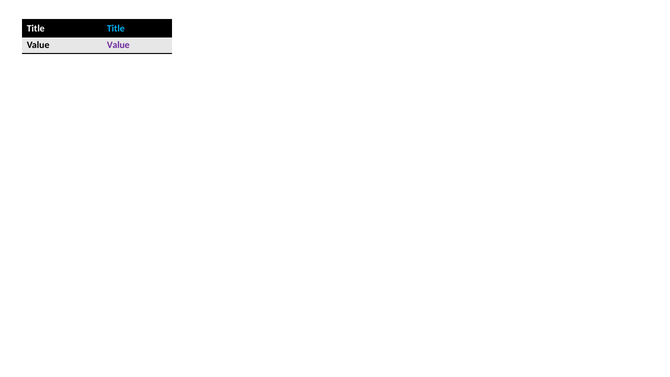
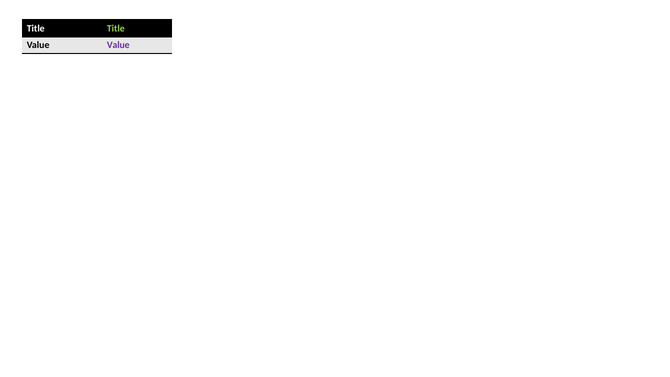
Title colour: light blue -> light green (116, 28)
